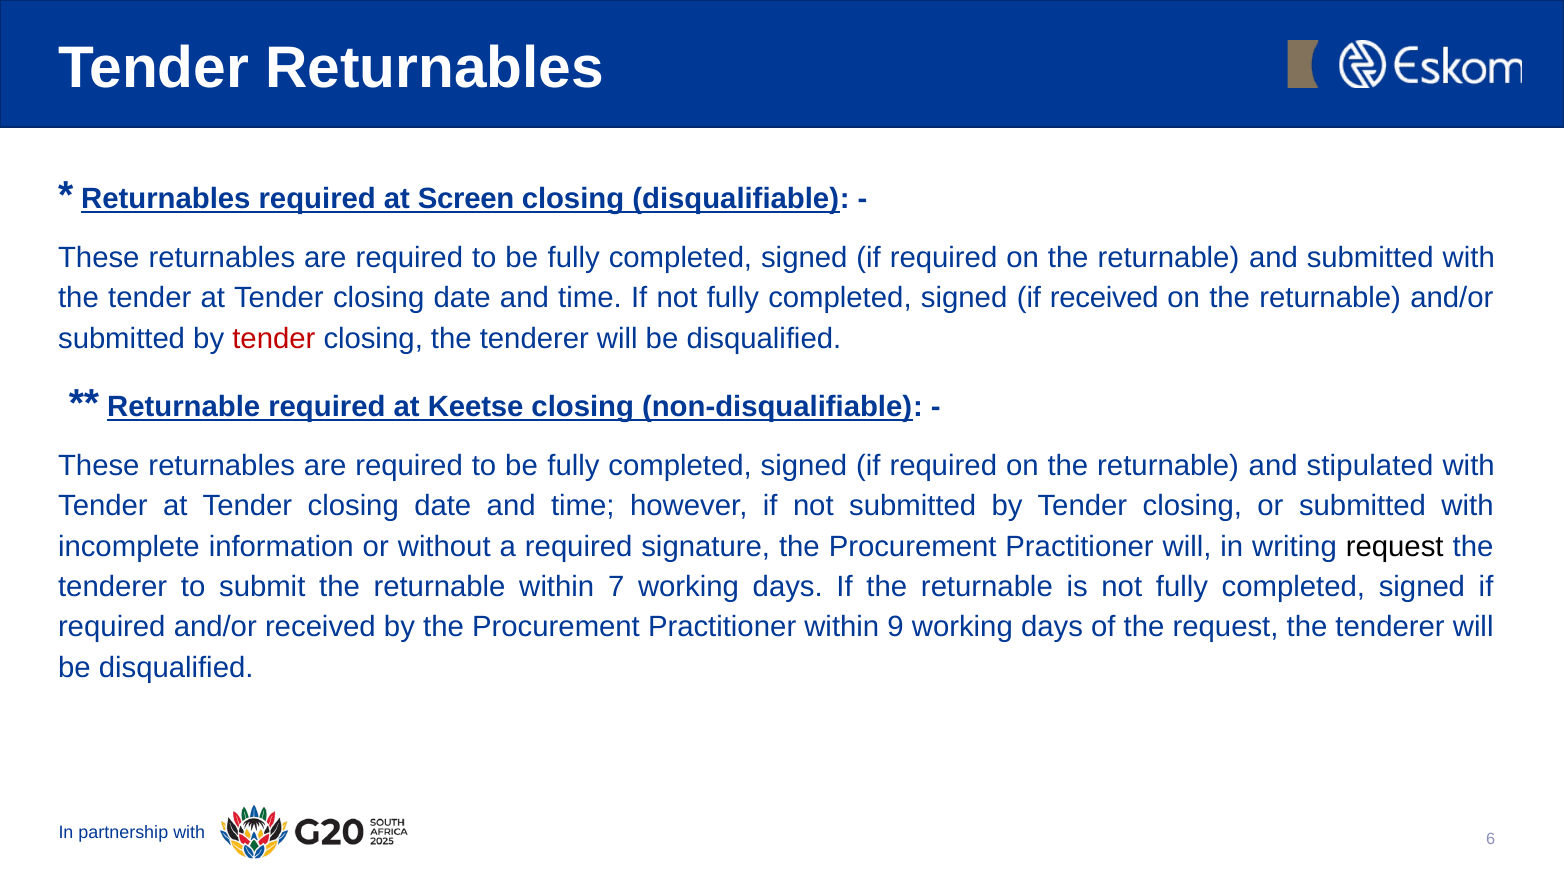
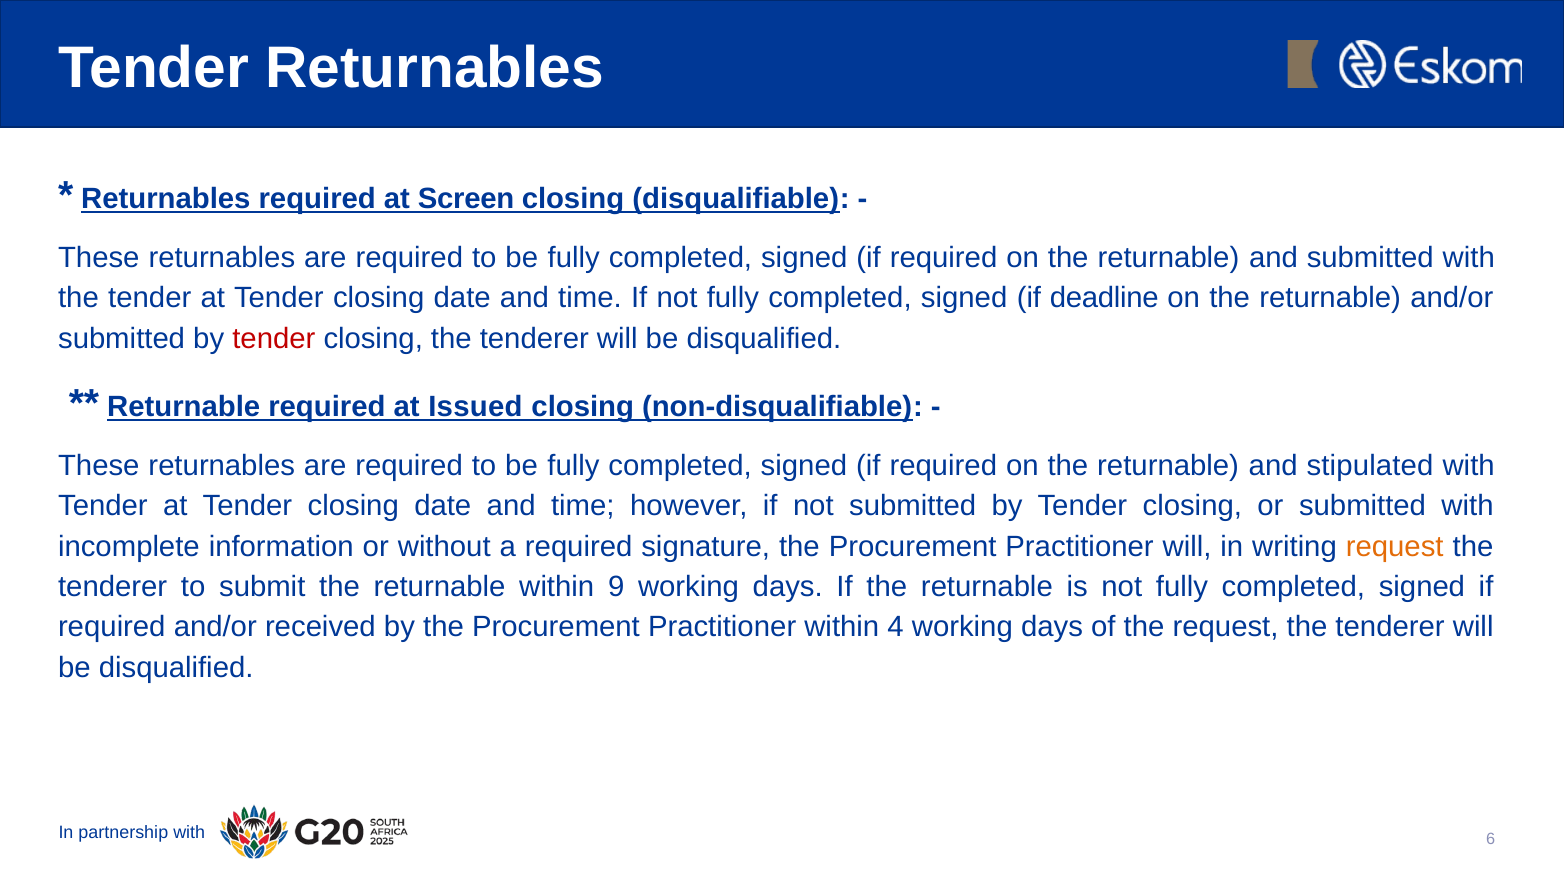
if received: received -> deadline (1104, 298)
Keetse: Keetse -> Issued (475, 407)
request colour: black -> orange (1395, 547)
7: 7 -> 9 (616, 587)
9: 9 -> 4 (896, 628)
